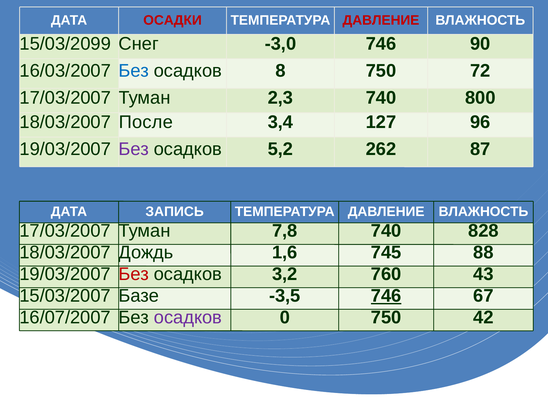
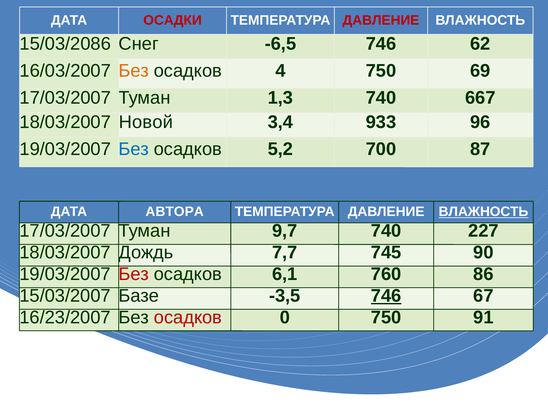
15/03/2099: 15/03/2099 -> 15/03/2086 (65, 44)
-3,0: -3,0 -> -6,5 (280, 44)
90: 90 -> 62 (480, 44)
Без colour: blue -> orange (134, 71)
8: 8 -> 4 (280, 71)
72: 72 -> 69 (480, 71)
2,3: 2,3 -> 1,3 (280, 98)
800: 800 -> 667 (480, 98)
После: После -> Новой (146, 122)
127: 127 -> 933 (381, 122)
Без colour: purple -> blue (134, 149)
262: 262 -> 700 (381, 149)
ЗАПИСЬ: ЗАПИСЬ -> АВТОРА (175, 212)
ВЛАЖНОСТЬ underline: none -> present (483, 212)
7,8: 7,8 -> 9,7 (285, 231)
828: 828 -> 227 (483, 231)
1,6: 1,6 -> 7,7 (285, 253)
88: 88 -> 90 (483, 253)
3,2: 3,2 -> 6,1 (285, 274)
43: 43 -> 86 (483, 274)
16/07/2007: 16/07/2007 -> 16/23/2007 (65, 317)
осадков colour: purple -> red (188, 317)
42: 42 -> 91 (483, 317)
